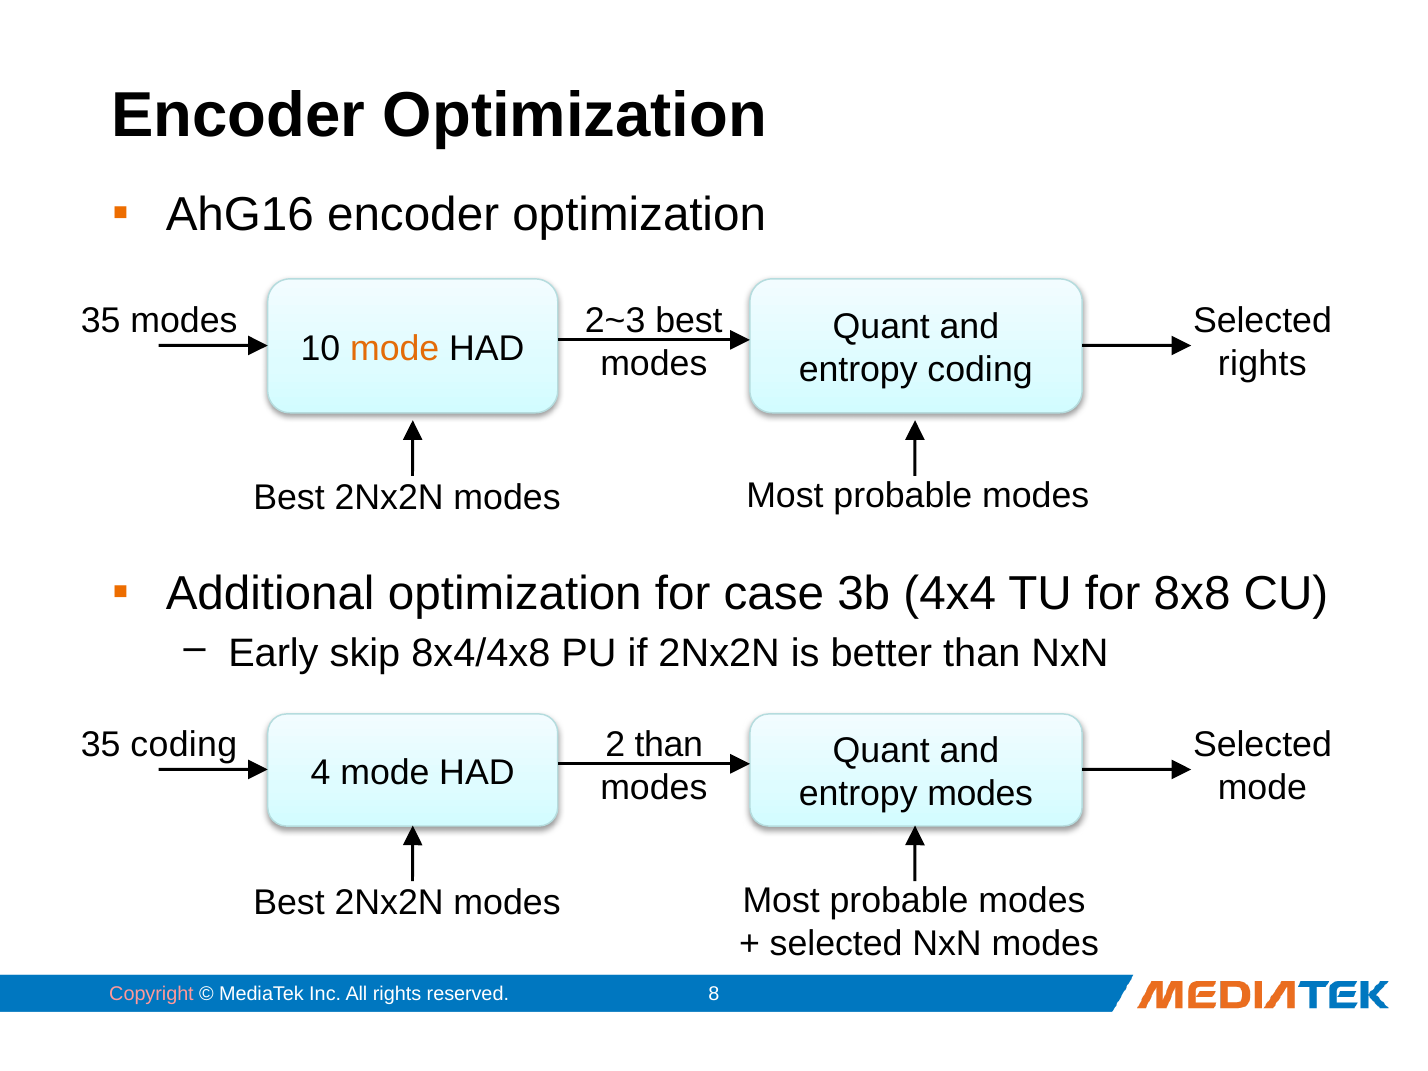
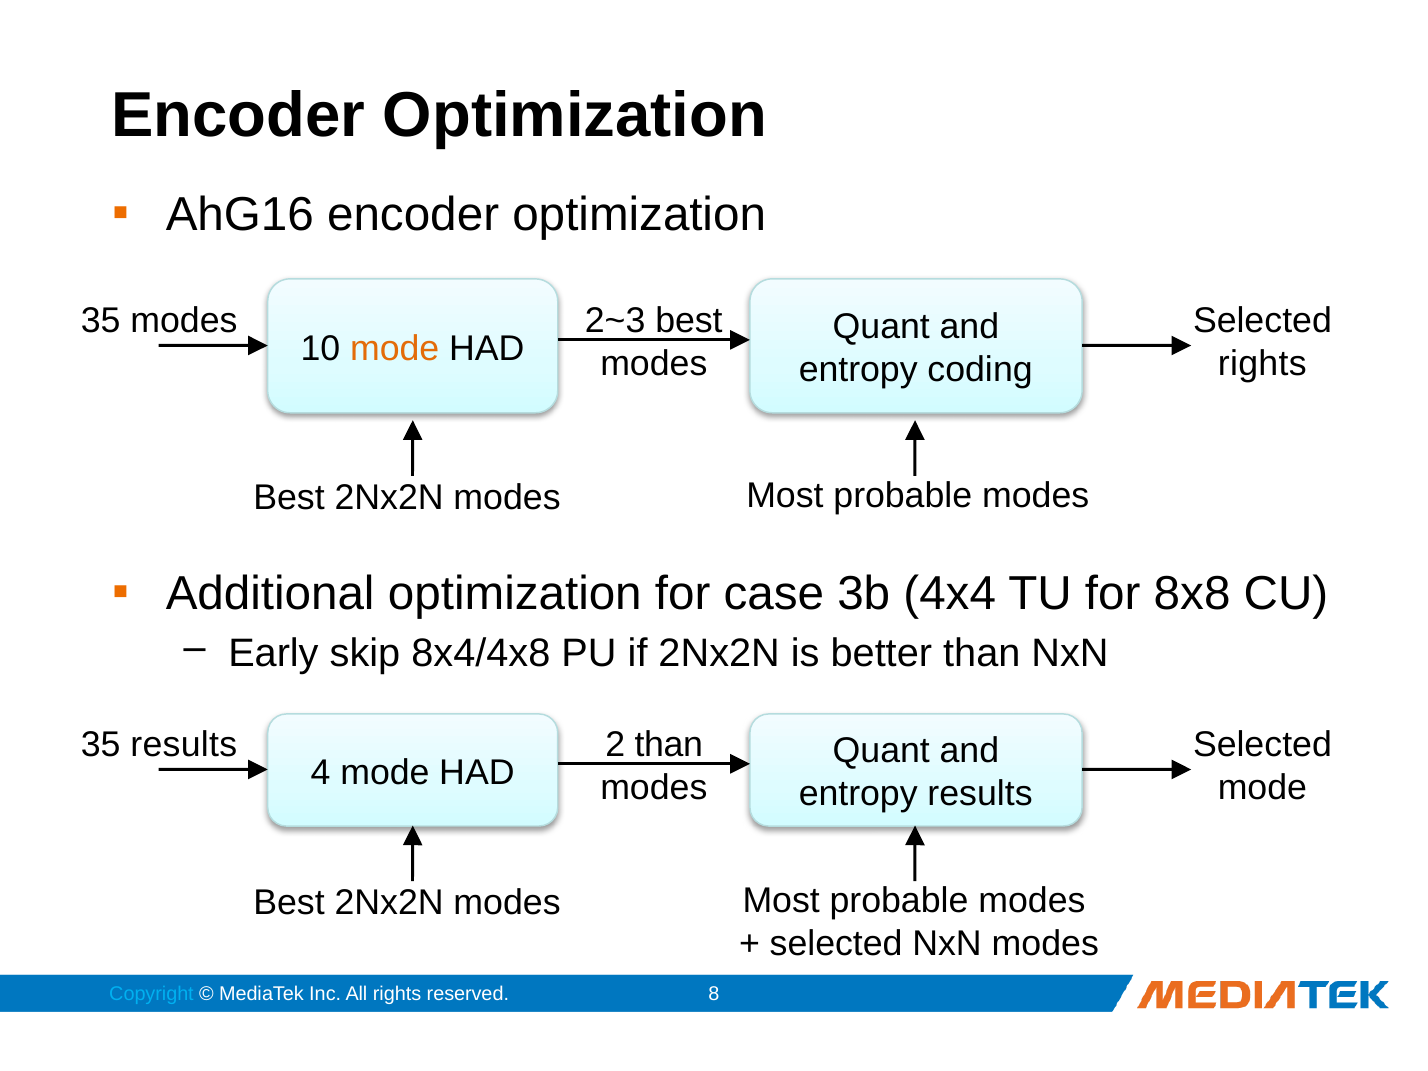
35 coding: coding -> results (184, 745)
entropy modes: modes -> results (980, 794)
Copyright colour: pink -> light blue (151, 994)
